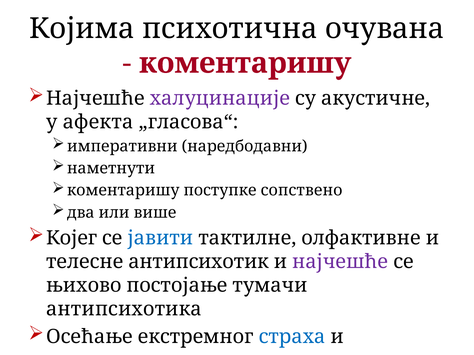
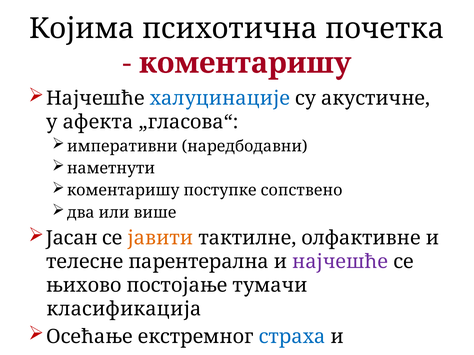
очувана: очувана -> почетка (385, 29)
халуцинације colour: purple -> blue (220, 99)
Којег: Којег -> Јасан (72, 238)
јавити colour: blue -> orange (160, 238)
антипсихотик: антипсихотик -> парентерална (199, 262)
антипсихотика: антипсихотика -> класификација (124, 309)
